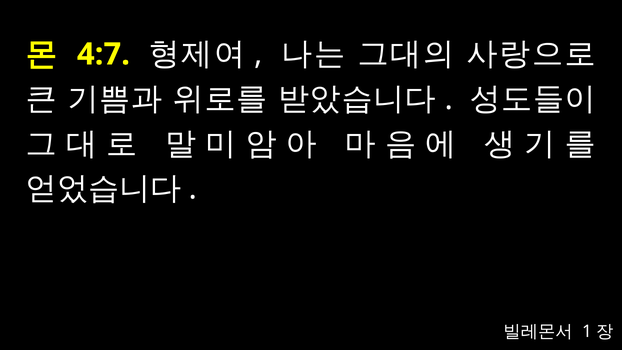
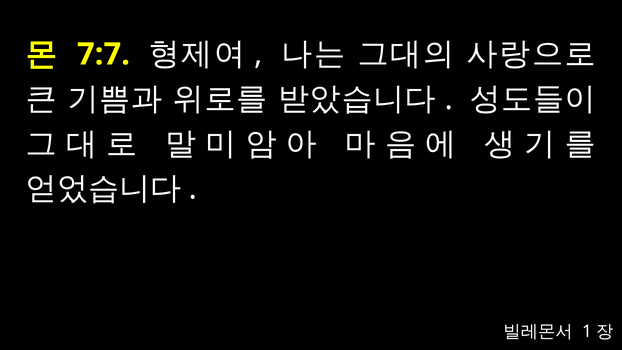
4:7: 4:7 -> 7:7 (103, 54)
